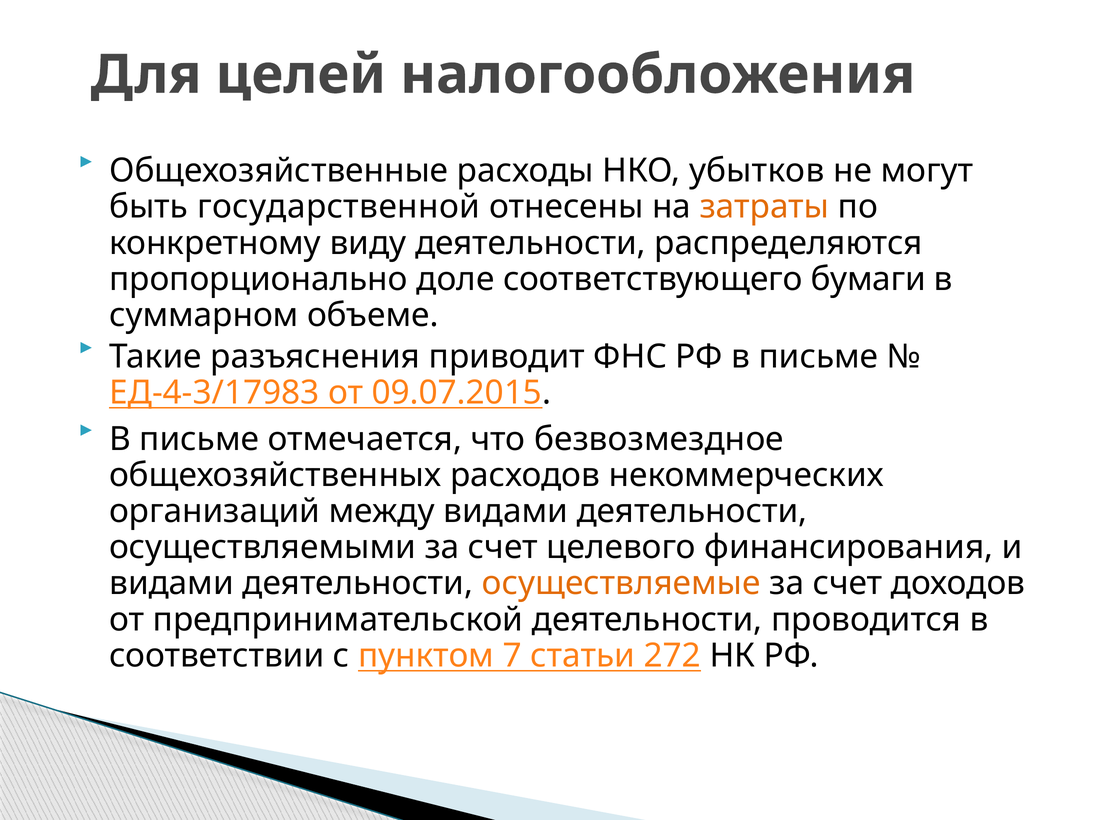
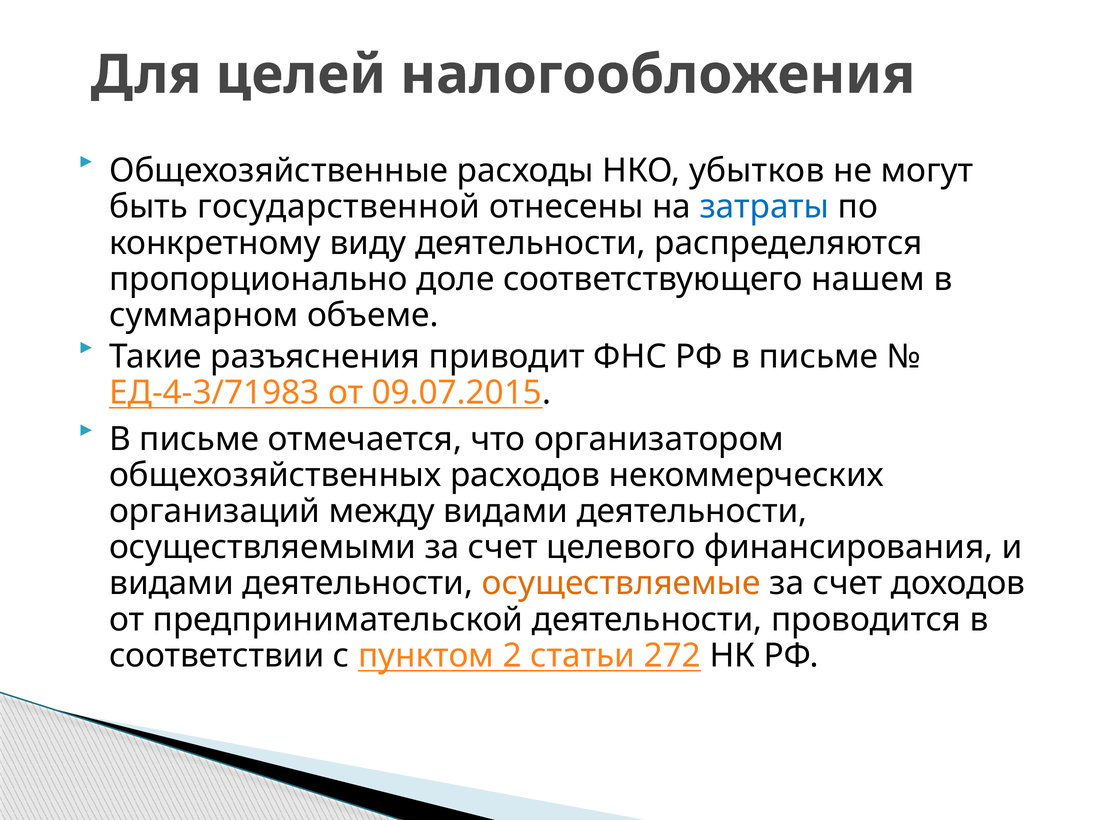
затраты colour: orange -> blue (765, 207)
бумаги: бумаги -> нашем (868, 279)
ЕД-4-3/17983: ЕД-4-3/17983 -> ЕД-4-3/71983 (214, 393)
безвозмездное: безвозмездное -> организатором (659, 439)
7: 7 -> 2 (512, 656)
